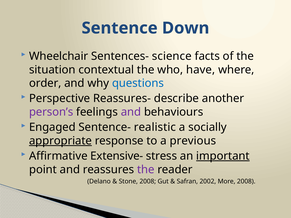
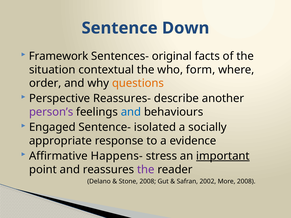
Wheelchair: Wheelchair -> Framework (59, 56)
science: science -> original (172, 56)
have: have -> form (201, 70)
questions colour: blue -> orange (138, 83)
and colour: purple -> blue (131, 112)
realistic: realistic -> isolated (155, 127)
appropriate underline: present -> none (61, 141)
previous: previous -> evidence (193, 141)
Extensive-: Extensive- -> Happens- (117, 156)
